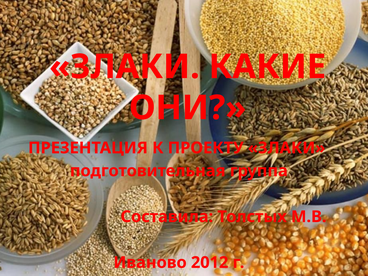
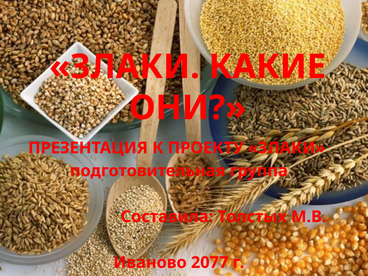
2012: 2012 -> 2077 (210, 263)
